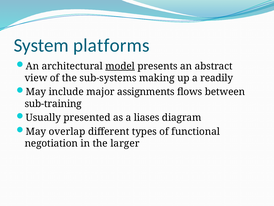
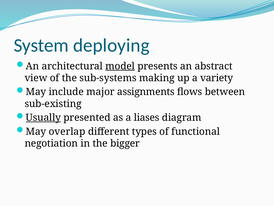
platforms: platforms -> deploying (111, 45)
readily: readily -> variety (217, 78)
sub-training: sub-training -> sub-existing (53, 104)
Usually underline: none -> present (43, 117)
larger: larger -> bigger (125, 143)
